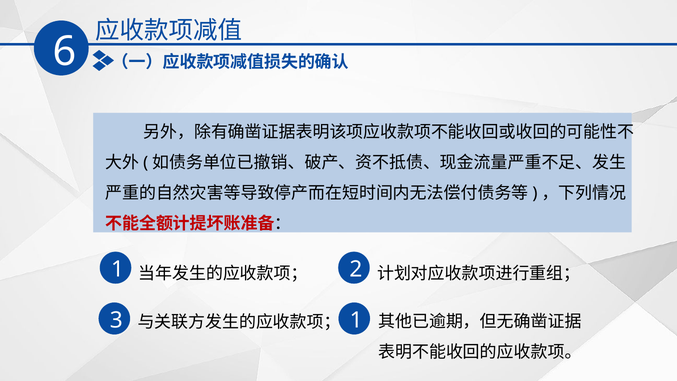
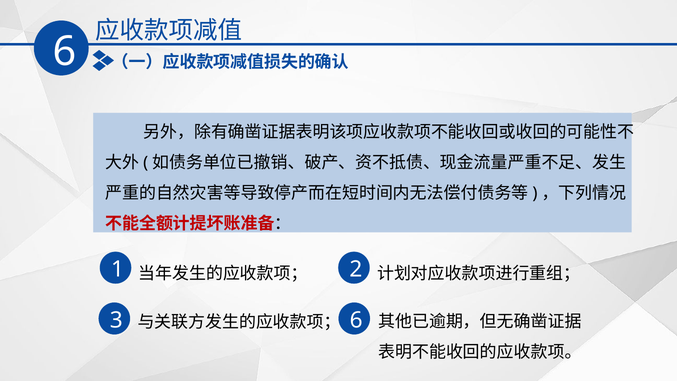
1: 1 -> 6 (356, 320)
